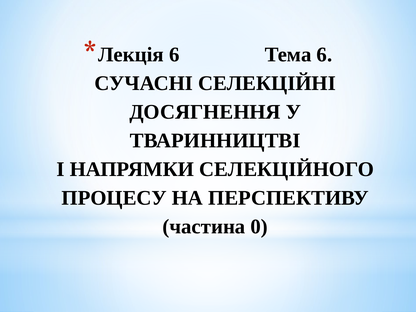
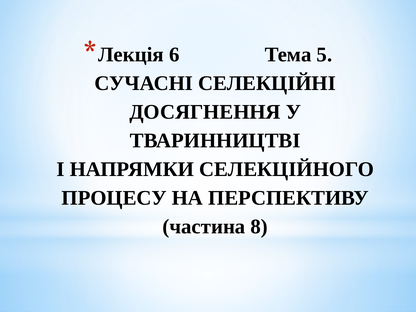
Тема 6: 6 -> 5 (324, 55)
0: 0 -> 8 (259, 227)
